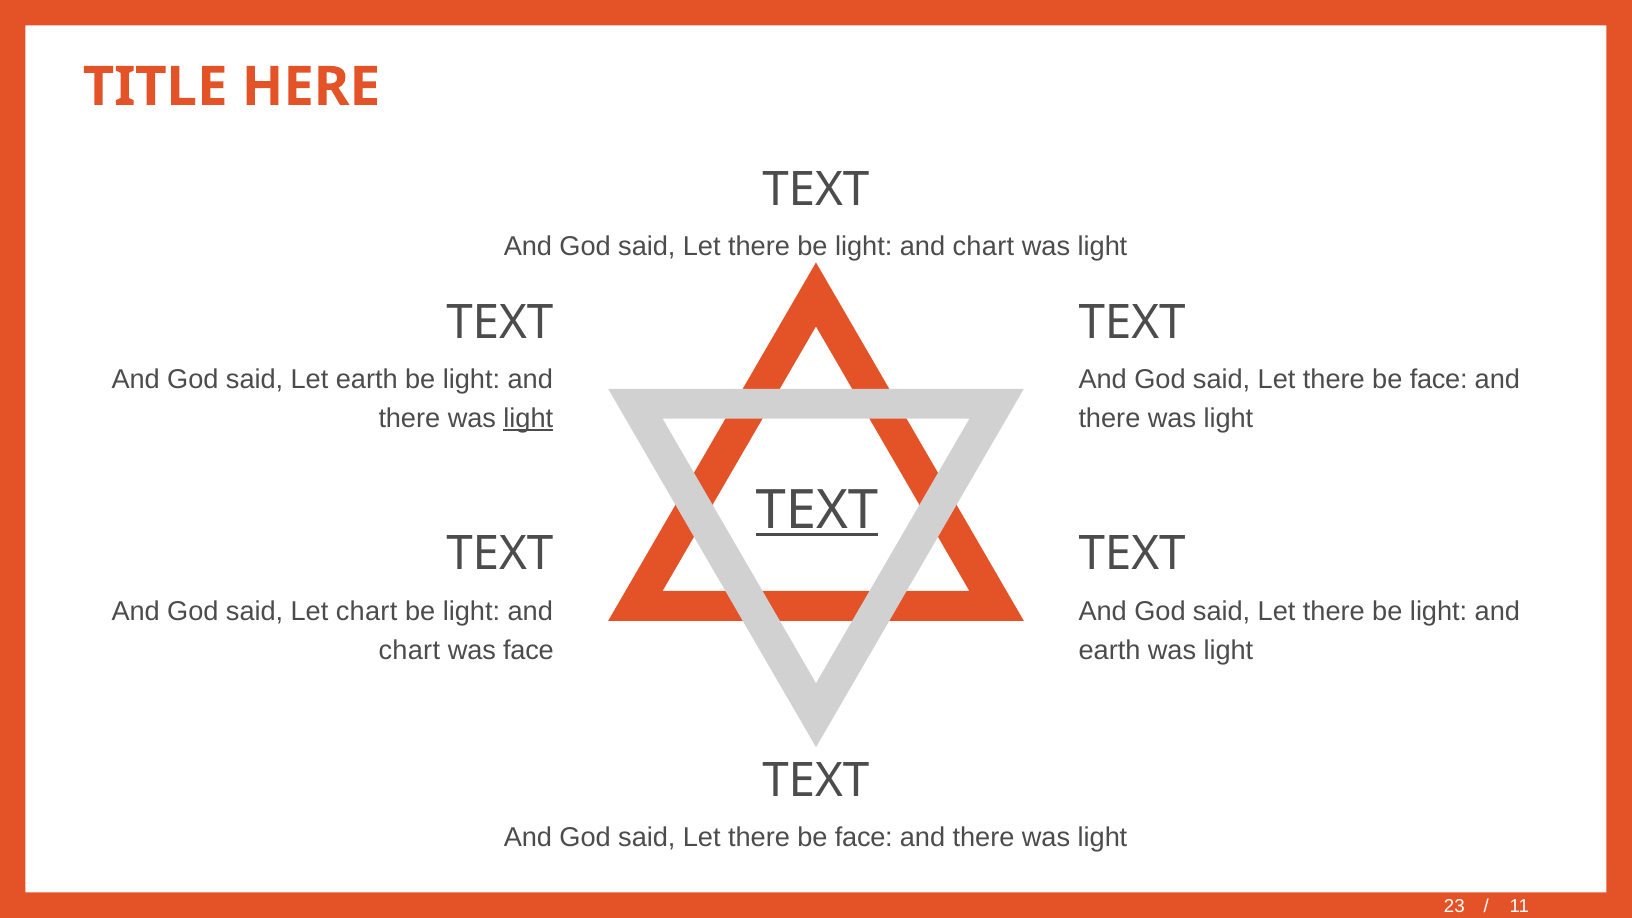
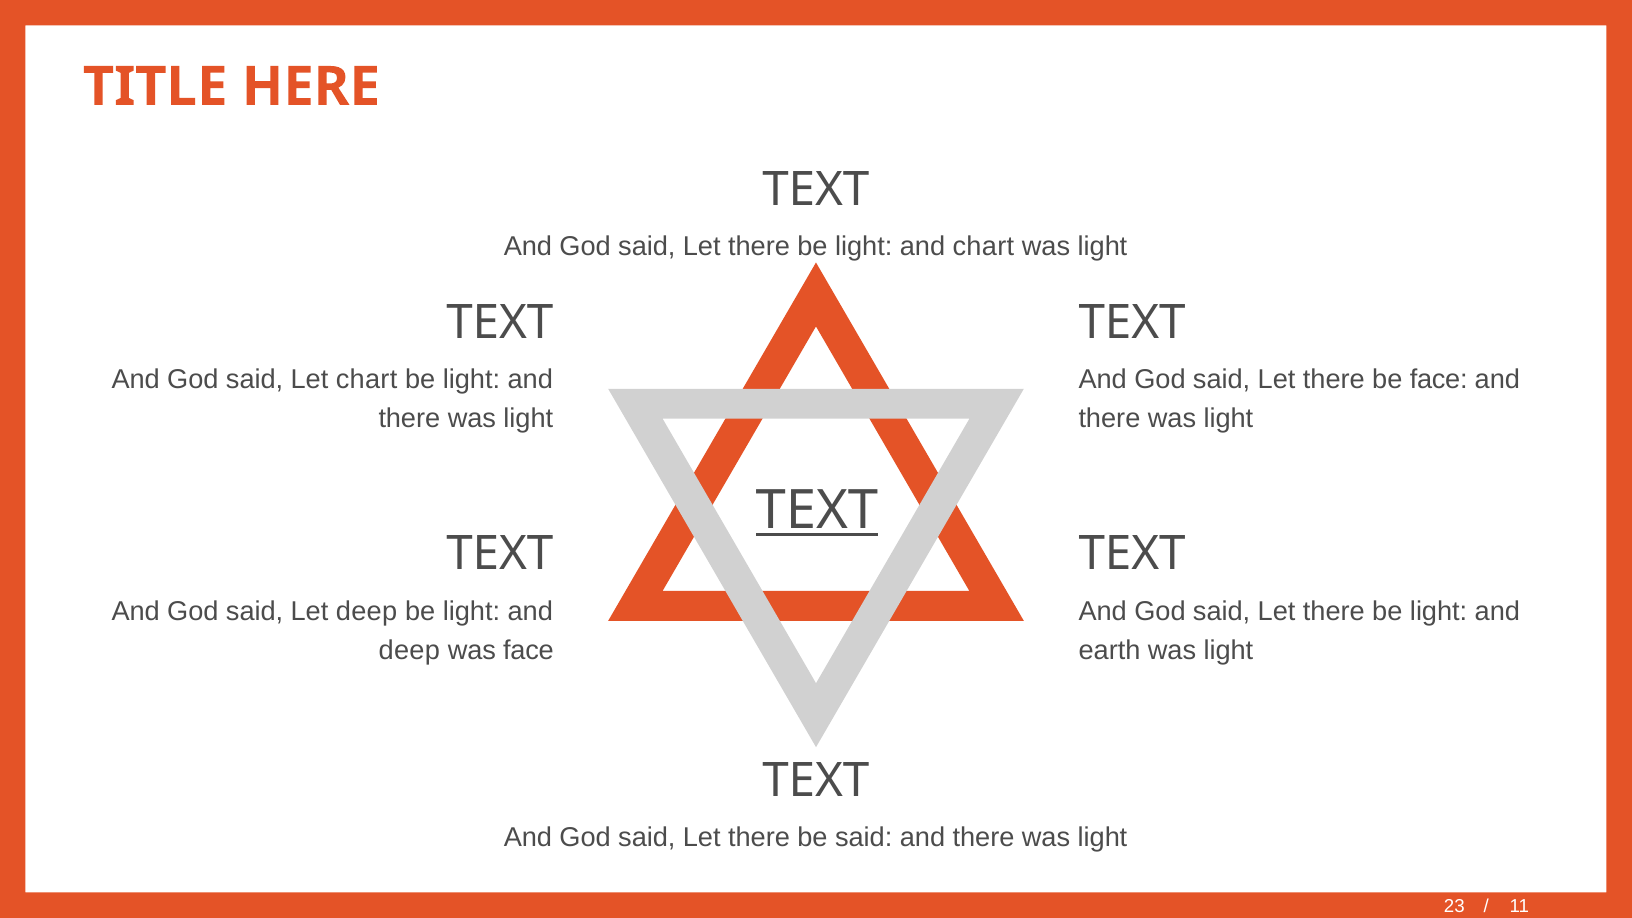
Let earth: earth -> chart (367, 379)
light underline: present -> none (528, 419)
Let chart: chart -> deep (367, 611)
chart: chart -> deep (409, 650)
face: face -> said (864, 838)
